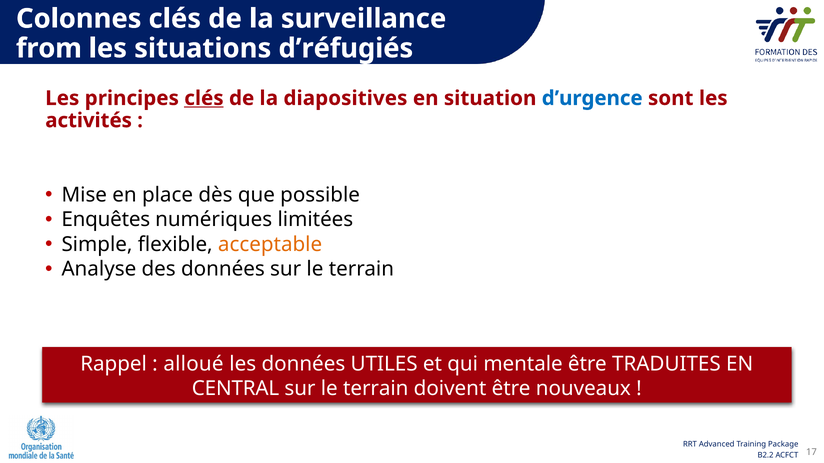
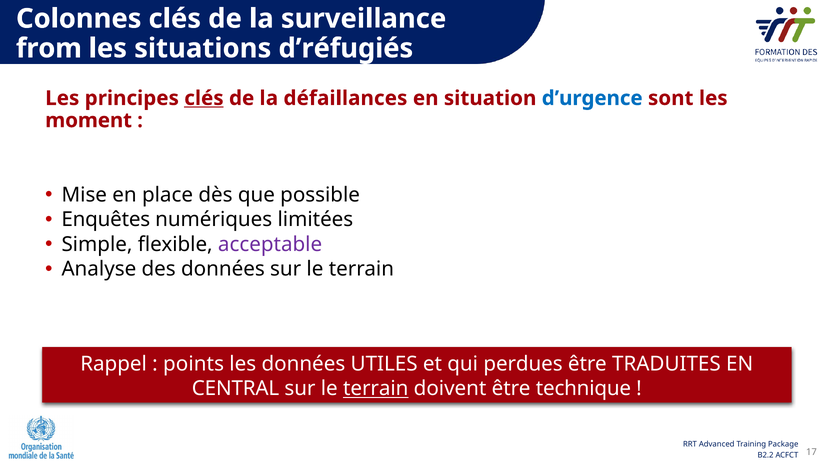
diapositives: diapositives -> défaillances (345, 98)
activités: activités -> moment (89, 121)
acceptable colour: orange -> purple (270, 245)
alloué: alloué -> points (194, 364)
mentale: mentale -> perdues (523, 364)
terrain underline: none -> present (376, 389)
nouveaux: nouveaux -> technique (583, 389)
